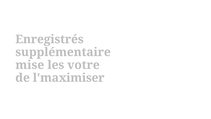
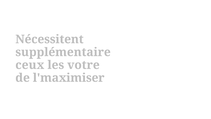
Enregistrés: Enregistrés -> Nécessitent (49, 39)
mise: mise -> ceux (30, 65)
